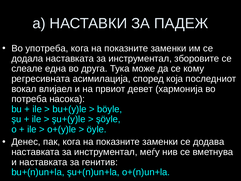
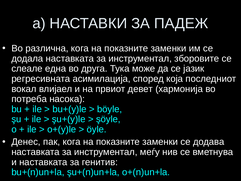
употреба: употреба -> различна (47, 48)
кому: кому -> јазик (194, 69)
